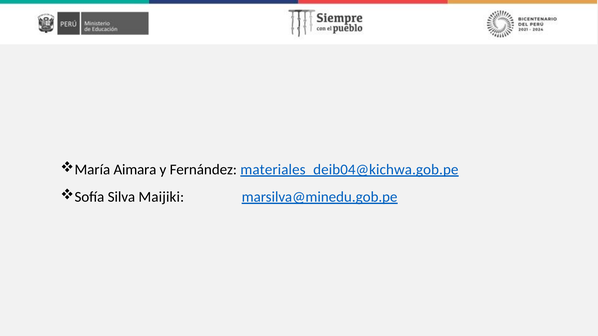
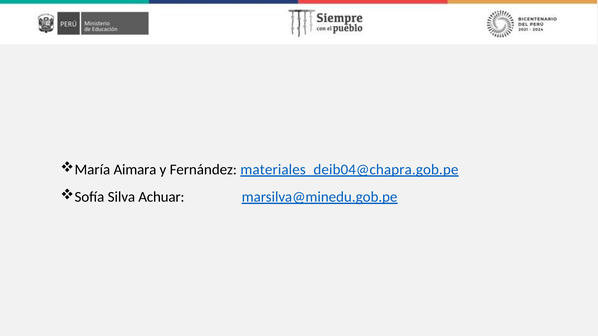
materiales_deib04@kichwa.gob.pe: materiales_deib04@kichwa.gob.pe -> materiales_deib04@chapra.gob.pe (349, 170)
Maijiki: Maijiki -> Achuar (161, 197)
